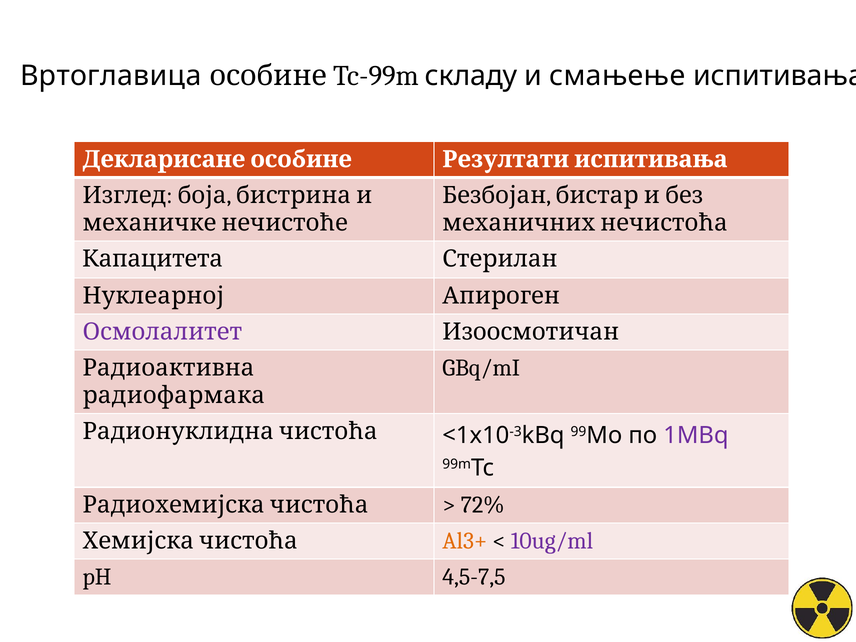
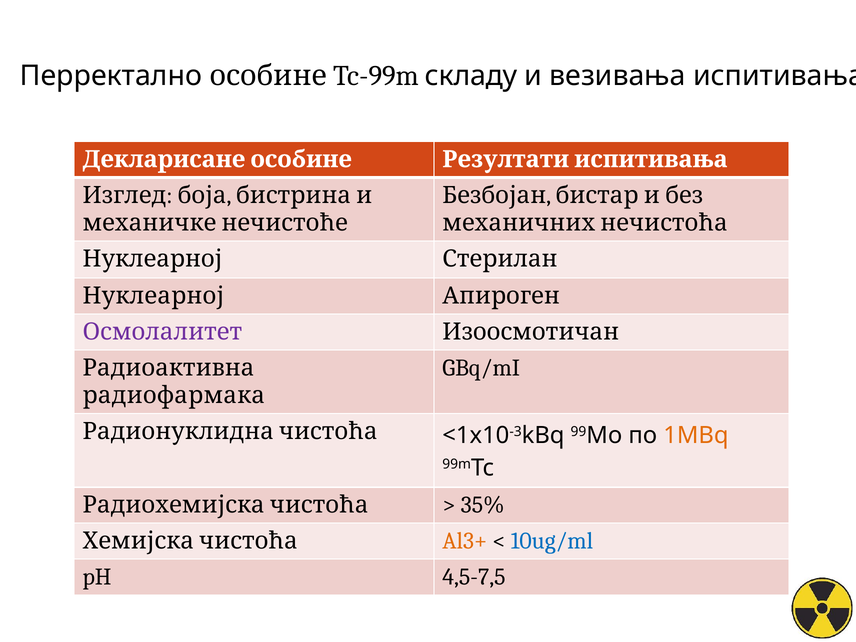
Вртоглавица: Вртоглавица -> Перректално (111, 76)
смањење: смањење -> везивања (618, 76)
Капацитета: Капацитета -> Нуклеарној (152, 259)
1MBq colour: purple -> orange (696, 436)
72%: 72% -> 35% (483, 505)
10ug/ml colour: purple -> blue (552, 541)
